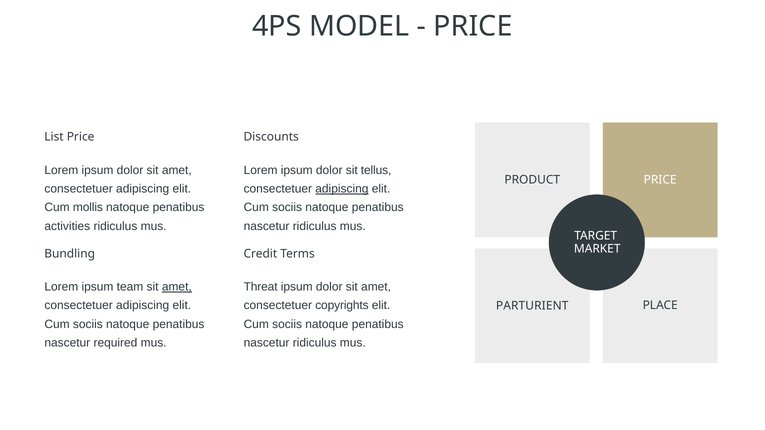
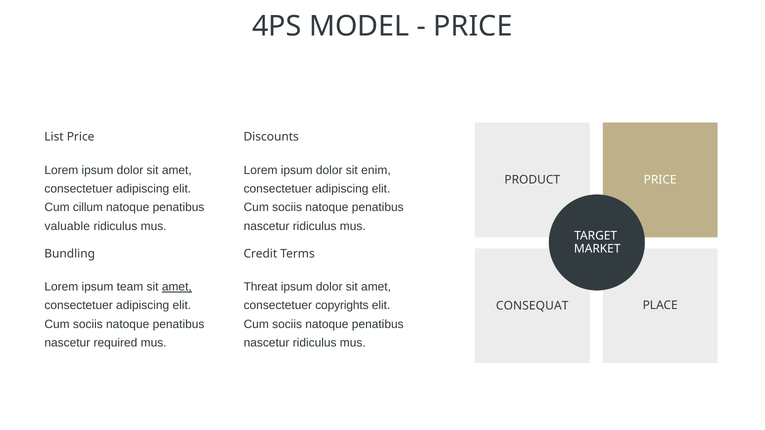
tellus: tellus -> enim (376, 170)
adipiscing underline: present -> none (342, 189)
mollis: mollis -> cillum (88, 208)
activities: activities -> valuable (67, 226)
PARTURIENT: PARTURIENT -> CONSEQUAT (532, 306)
